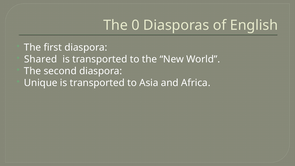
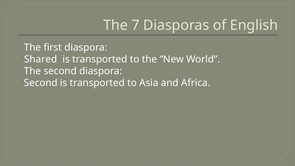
0: 0 -> 7 (135, 25)
Unique: Unique -> Second (41, 83)
